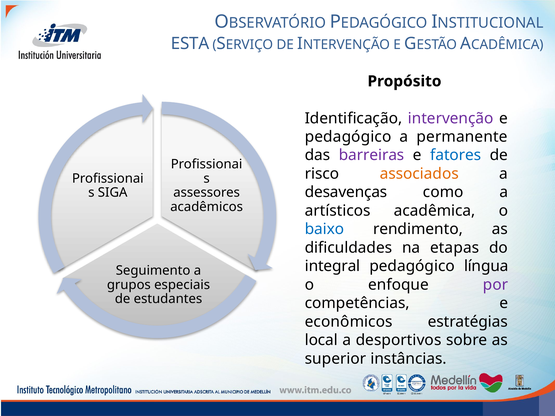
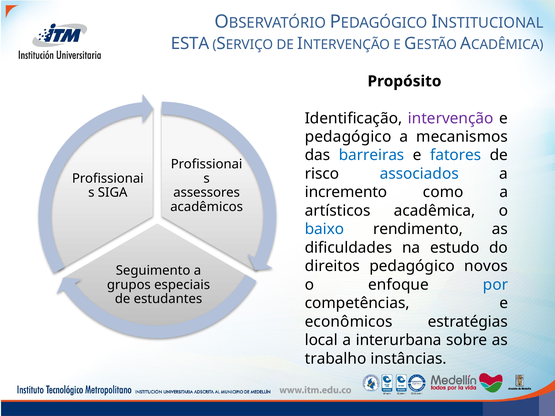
permanente: permanente -> mecanismos (462, 137)
barreiras colour: purple -> blue (372, 155)
associados colour: orange -> blue (419, 174)
desavenças: desavenças -> incremento (346, 192)
etapas: etapas -> estudo (455, 248)
integral: integral -> direitos (332, 266)
língua: língua -> novos (486, 266)
por colour: purple -> blue (495, 285)
desportivos: desportivos -> interurbana (399, 340)
superior: superior -> trabalho (336, 359)
